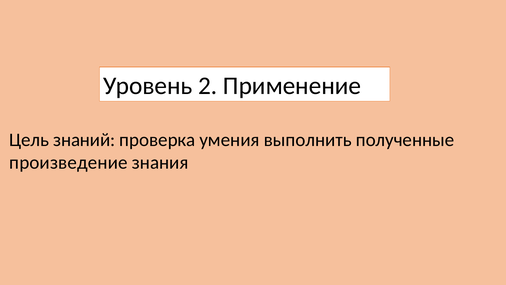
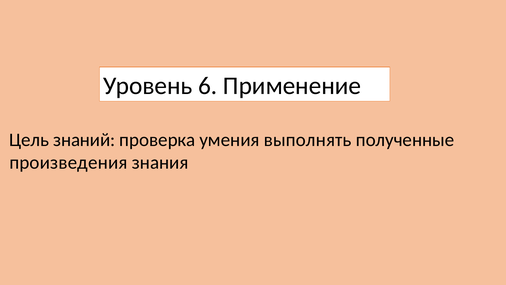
2: 2 -> 6 (208, 86)
выполнить: выполнить -> выполнять (308, 140)
произведение: произведение -> произведения (68, 162)
